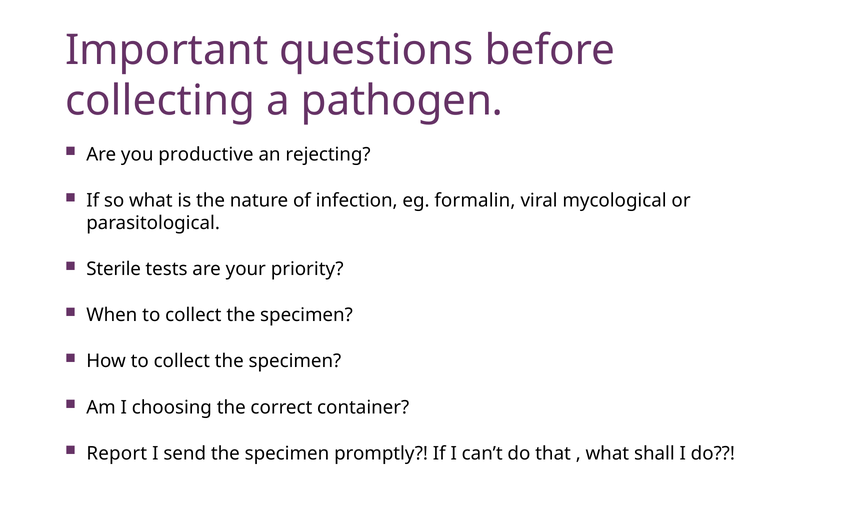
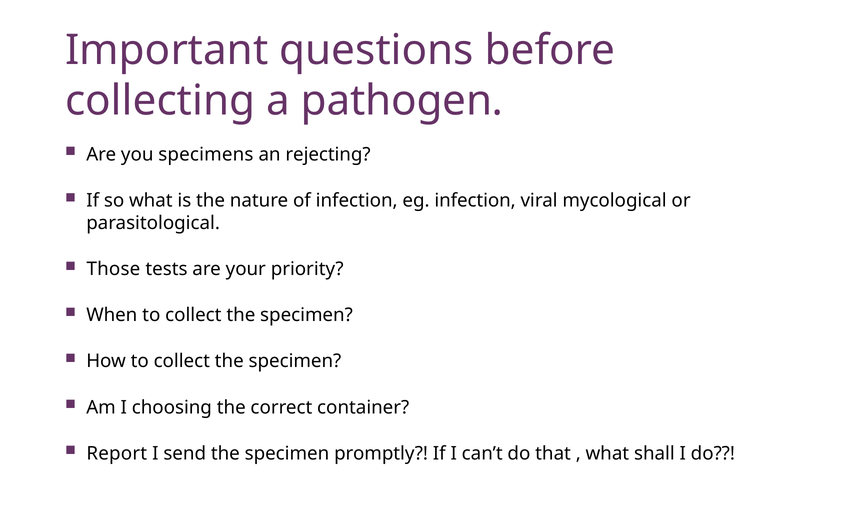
productive: productive -> specimens (206, 154)
eg formalin: formalin -> infection (475, 200)
Sterile: Sterile -> Those (113, 269)
